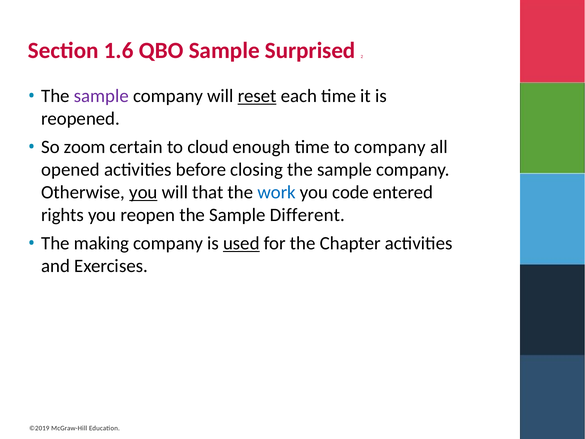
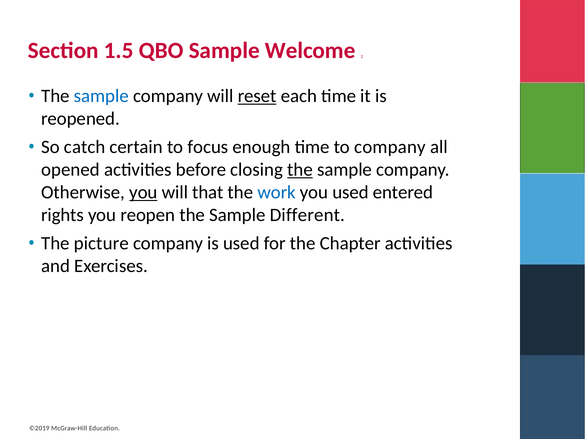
1.6: 1.6 -> 1.5 (119, 50)
Surprised: Surprised -> Welcome (310, 50)
sample colour: purple -> blue (101, 96)
zoom: zoom -> catch (85, 147)
cloud: cloud -> focus (208, 147)
the underline: none -> present (300, 170)
you code: code -> used (351, 192)
making: making -> picture (101, 243)
used underline: present -> none (241, 243)
